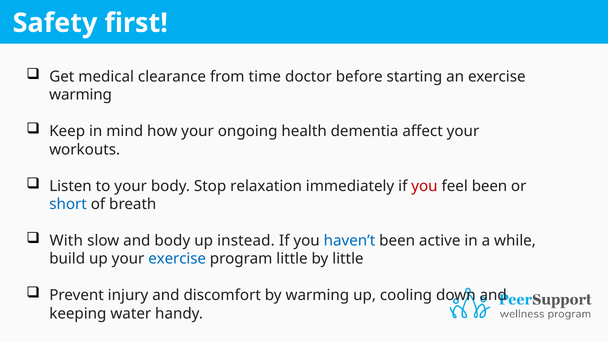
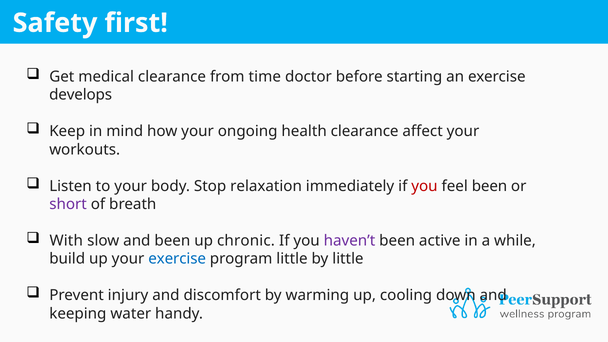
warming: warming -> develops (81, 95)
health dementia: dementia -> clearance (365, 131)
short colour: blue -> purple (68, 204)
and body: body -> been (172, 241)
instead: instead -> chronic (246, 241)
haven’t colour: blue -> purple (350, 241)
